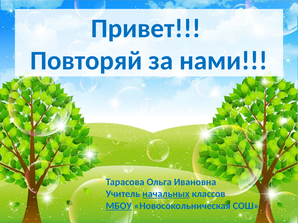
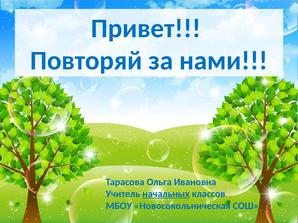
МБОУ underline: present -> none (119, 206)
